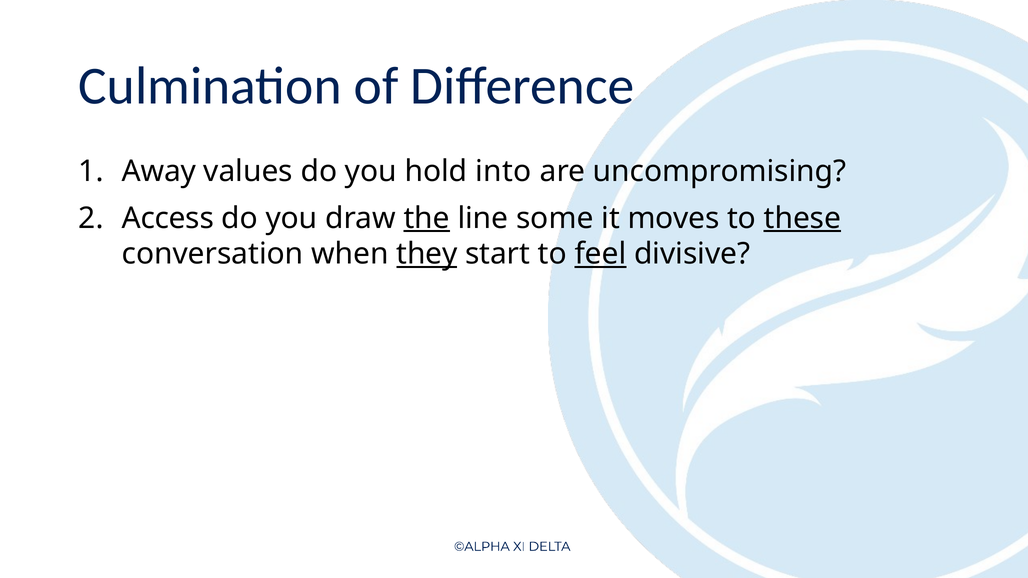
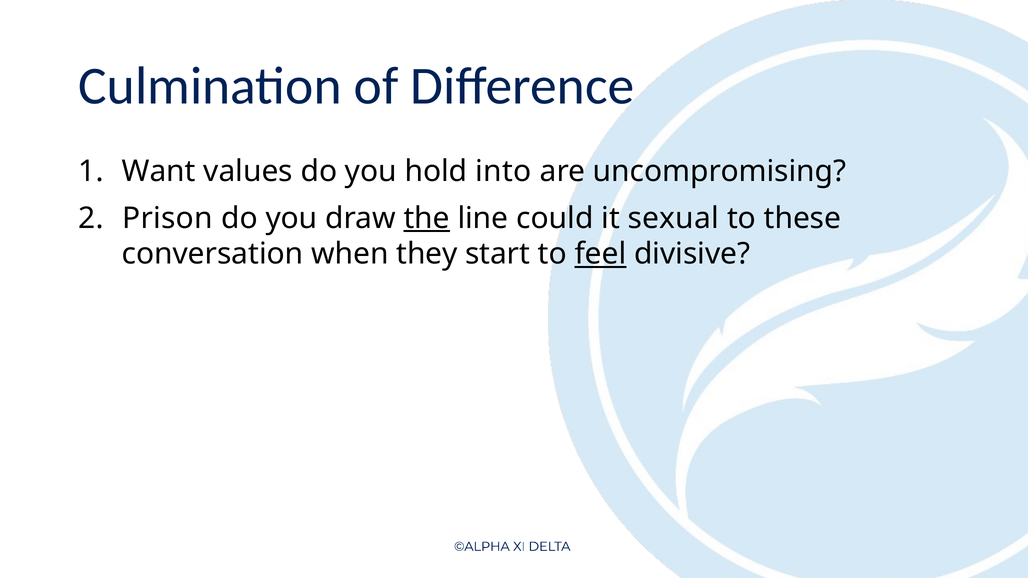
Away: Away -> Want (159, 172)
Access: Access -> Prison (168, 218)
some: some -> could (555, 218)
moves: moves -> sexual (673, 218)
these underline: present -> none (802, 218)
they underline: present -> none (427, 254)
